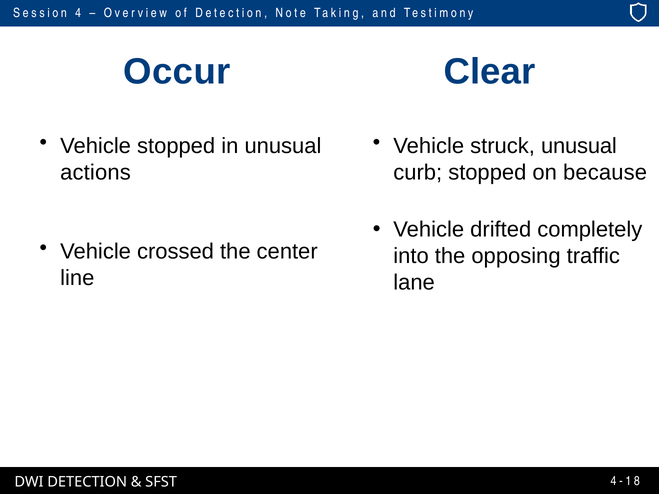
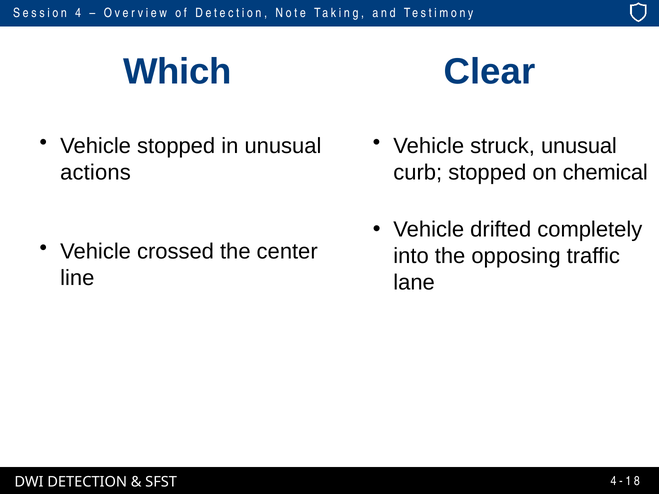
Occur: Occur -> Which (177, 72)
because: because -> chemical (605, 173)
